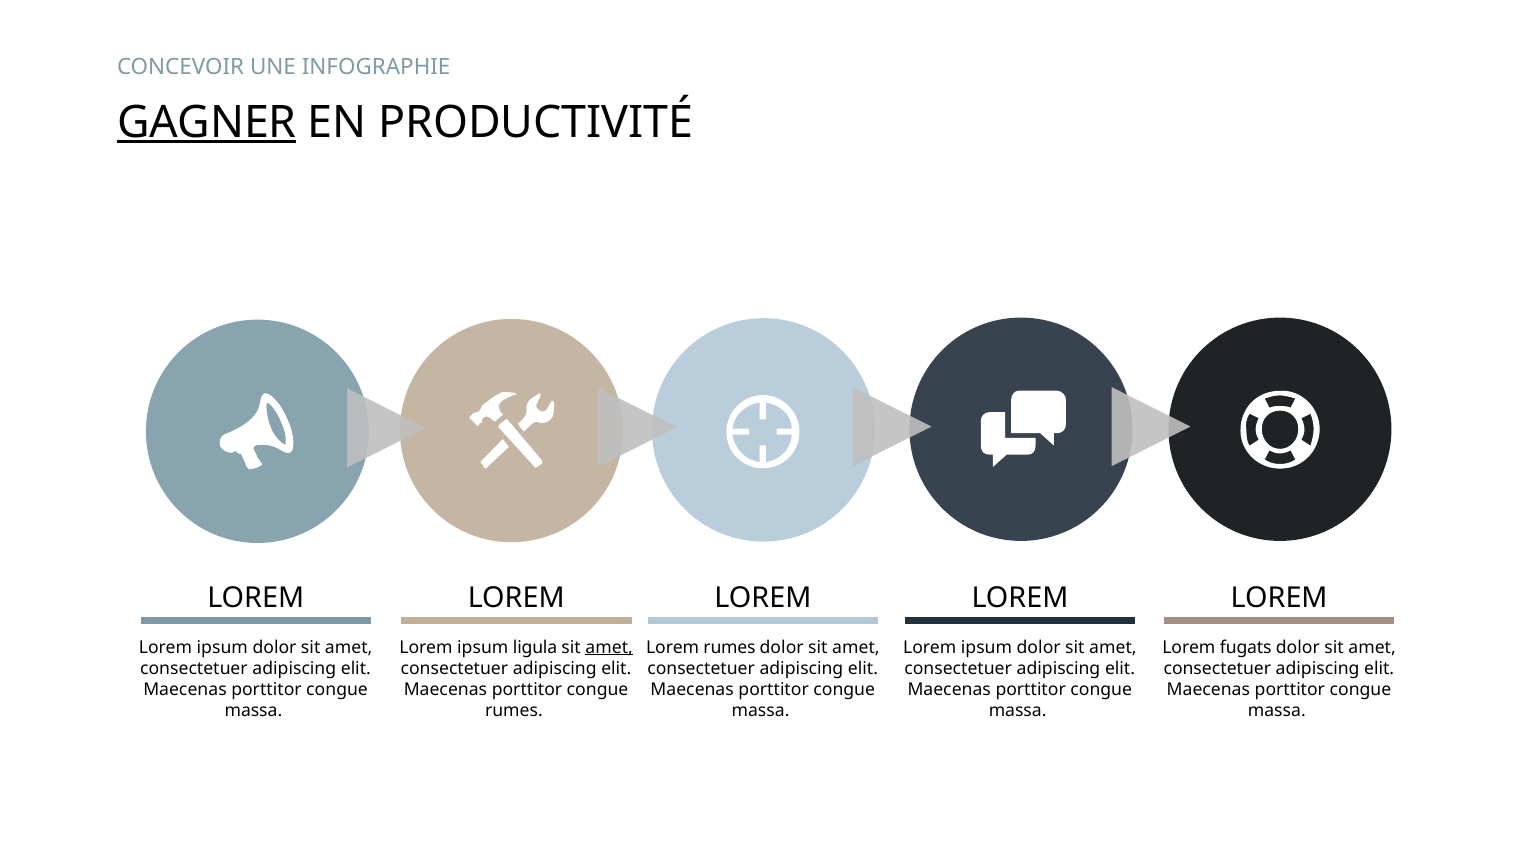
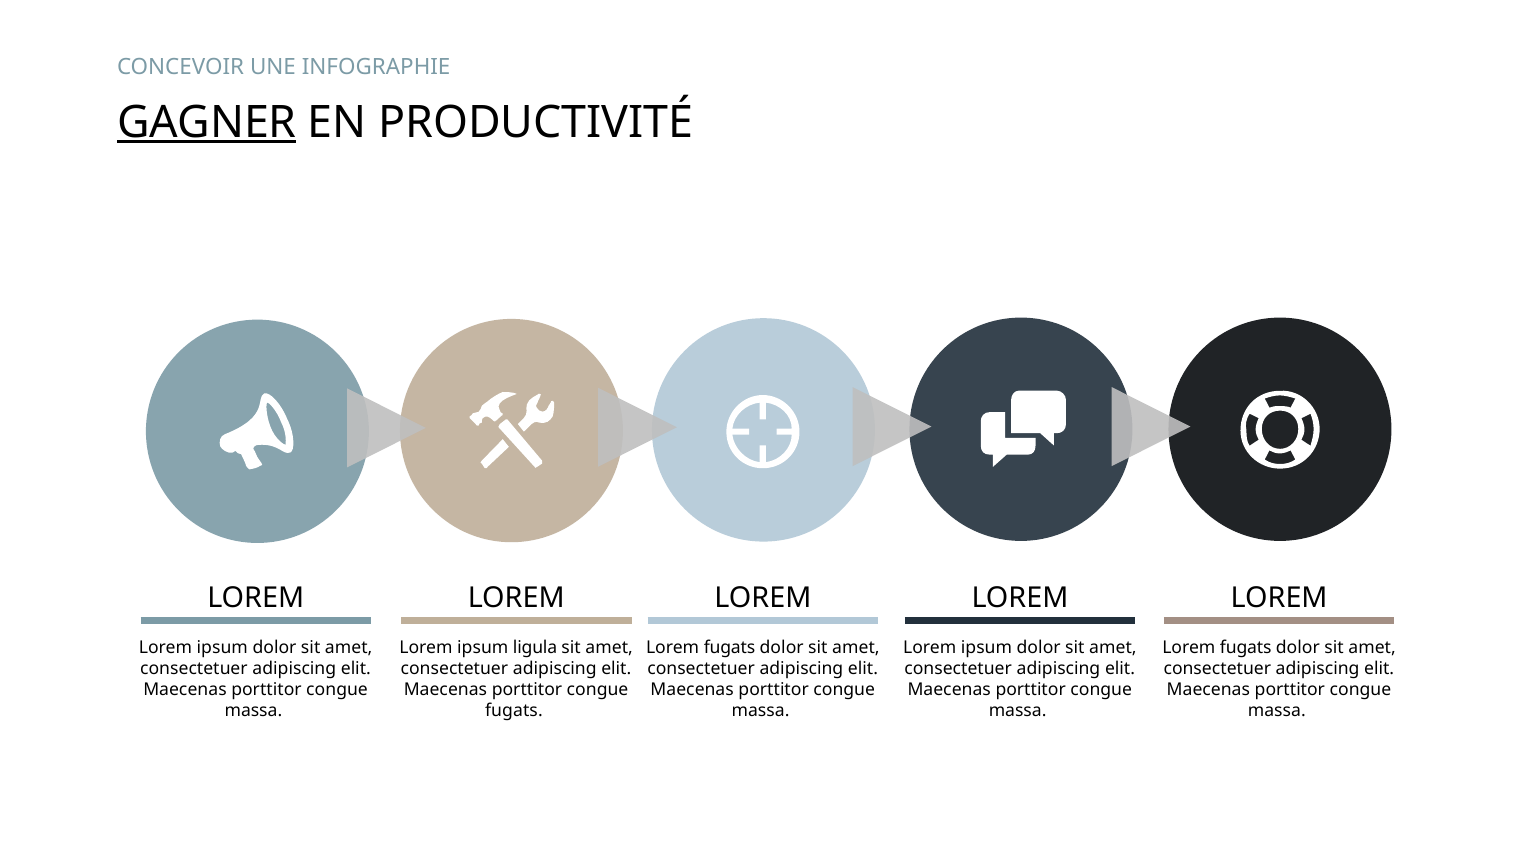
amet underline: present -> none (609, 647)
rumes: rumes -> fugats (730, 647)
rumes: rumes -> fugats (514, 710)
